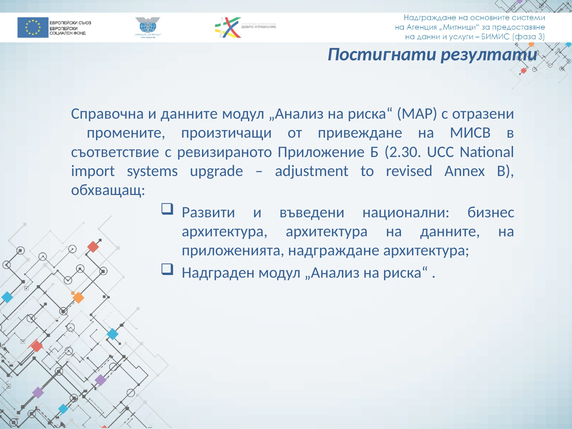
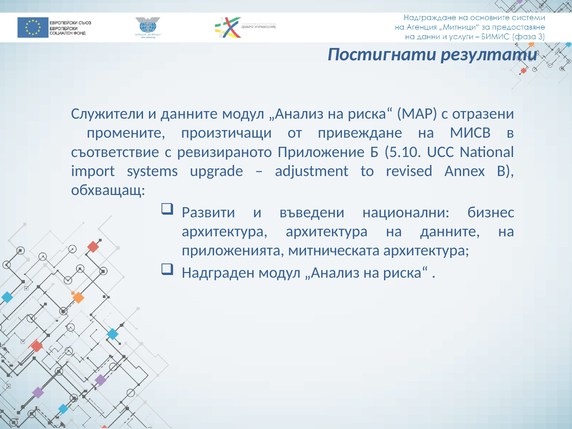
Справочна: Справочна -> Служители (108, 114)
2.30: 2.30 -> 5.10 (403, 152)
надграждане: надграждане -> митническата (334, 250)
